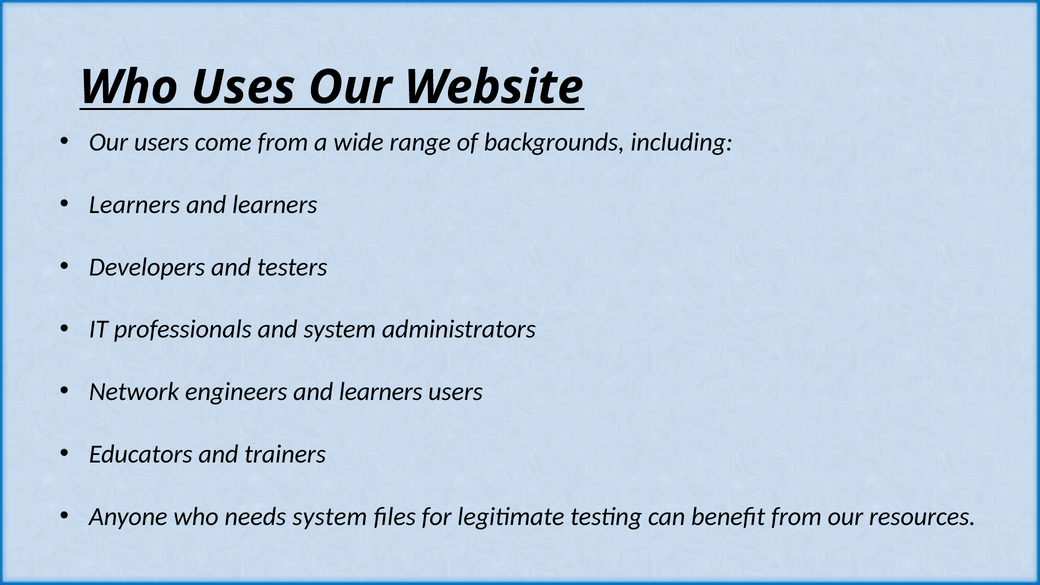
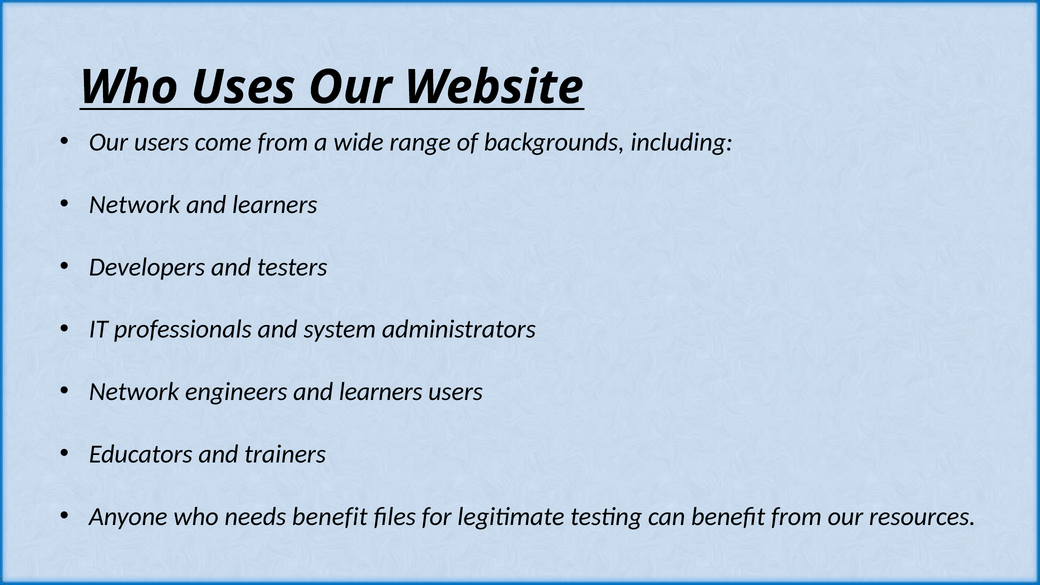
Learners: Learners -> Network (135, 205)
needs system: system -> benefit (330, 517)
